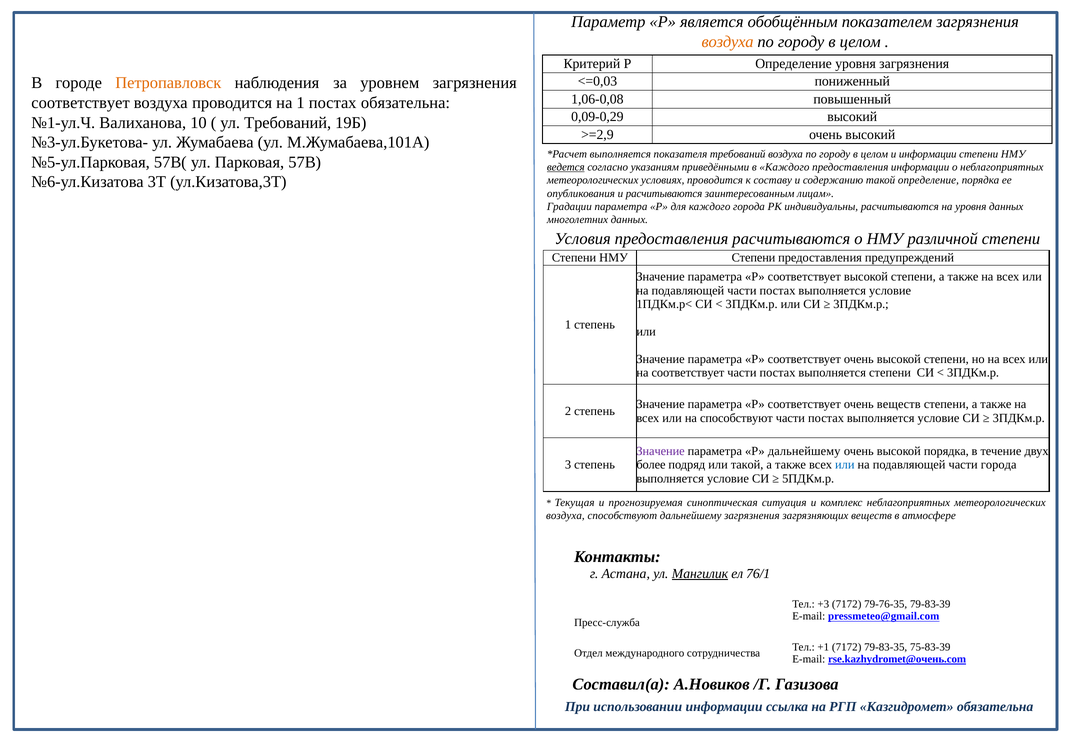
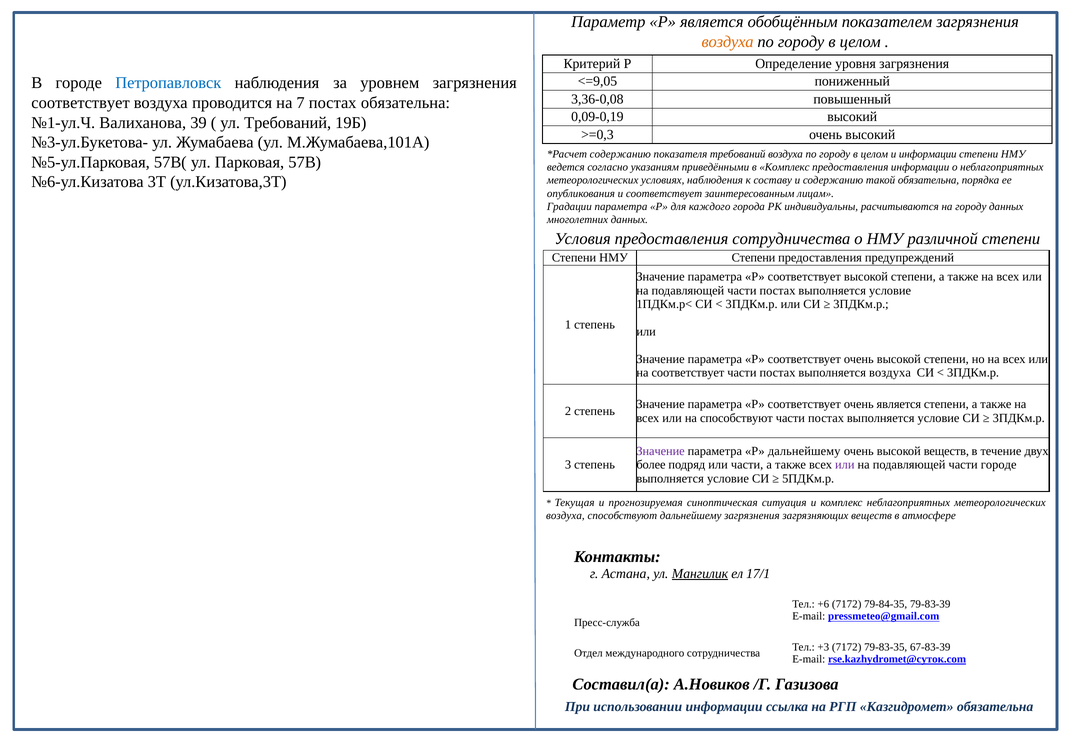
<=0,03: <=0,03 -> <=9,05 (597, 81)
Петропавловск colour: orange -> blue (168, 83)
1,06-0,08: 1,06-0,08 -> 3,36-0,08 (597, 99)
на 1: 1 -> 7 (301, 103)
0,09-0,29: 0,09-0,29 -> 0,09-0,19 (597, 117)
10: 10 -> 39 (198, 123)
>=2,9: >=2,9 -> >=0,3 (597, 134)
выполняется: выполняется -> содержанию (620, 154)
ведется underline: present -> none (566, 167)
в Каждого: Каждого -> Комплекс (784, 167)
условиях проводится: проводится -> наблюдения (715, 180)
такой определение: определение -> обязательна (929, 180)
и расчитываются: расчитываются -> соответствует (664, 193)
на уровня: уровня -> городу (971, 206)
предоставления расчитываются: расчитываются -> сотрудничества (791, 239)
выполняется степени: степени -> воздуха (890, 373)
очень веществ: веществ -> является (899, 404)
высокой порядка: порядка -> веществ (946, 451)
или такой: такой -> части (747, 464)
или colour: blue -> purple (845, 464)
части города: города -> городе (999, 464)
76/1: 76/1 -> 17/1 (758, 573)
+3: +3 -> +6 (823, 604)
79-76-35: 79-76-35 -> 79-84-35 (886, 604)
+1: +1 -> +3 (823, 646)
75-83-39: 75-83-39 -> 67-83-39 (930, 646)
rse.kazhydromet@очень.com: rse.kazhydromet@очень.com -> rse.kazhydromet@суток.com (897, 659)
